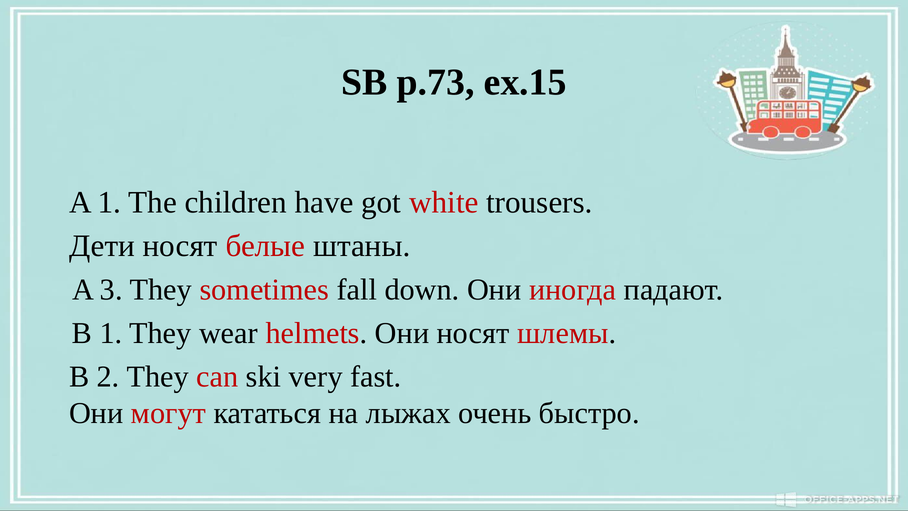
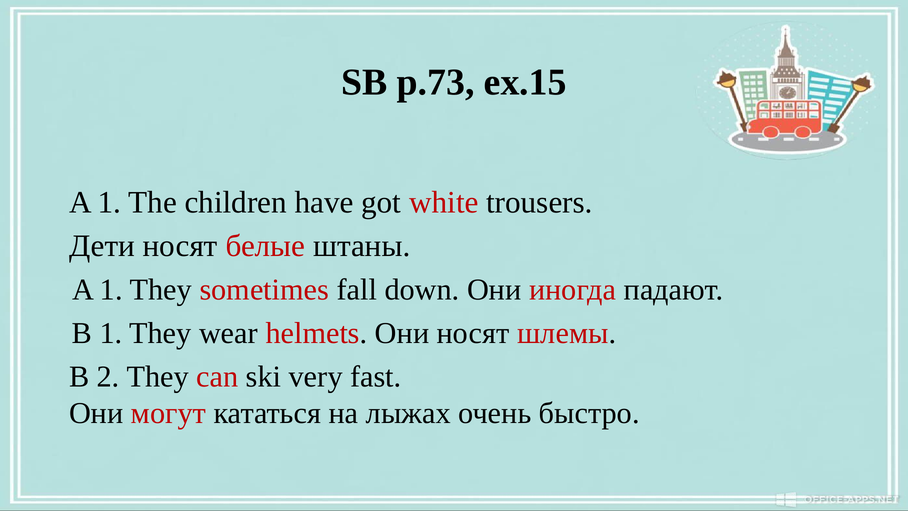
3: 3 -> 1 (111, 289)
